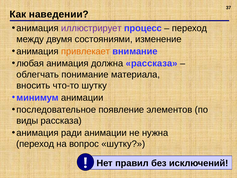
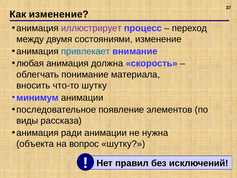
Как наведении: наведении -> изменение (59, 14)
привлекает colour: orange -> blue (86, 51)
должна рассказа: рассказа -> скорость (152, 63)
переход: переход -> объекта (35, 144)
